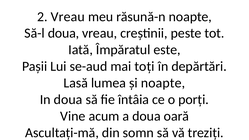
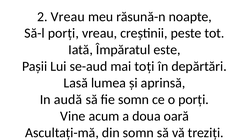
Să-l doua: doua -> porți (63, 33)
și noapte: noapte -> aprinsă (163, 83)
In doua: doua -> audă (68, 100)
fie întâia: întâia -> somn (133, 100)
